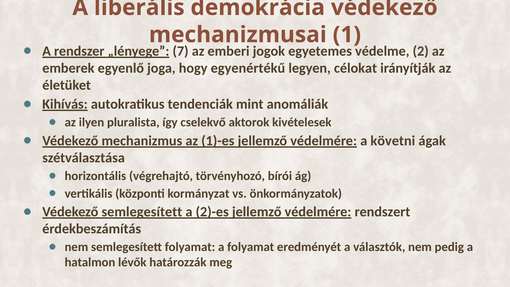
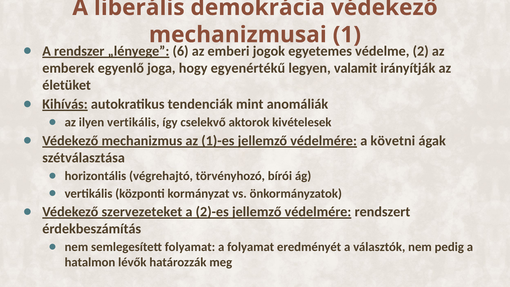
7: 7 -> 6 (181, 51)
célokat: célokat -> valamit (356, 68)
ilyen pluralista: pluralista -> vertikális (133, 122)
Védekező semlegesített: semlegesített -> szervezeteket (142, 212)
